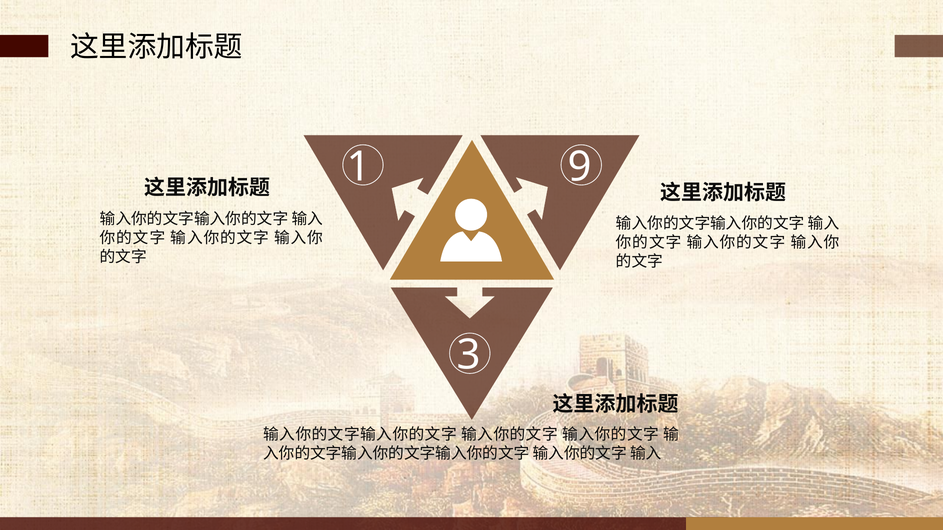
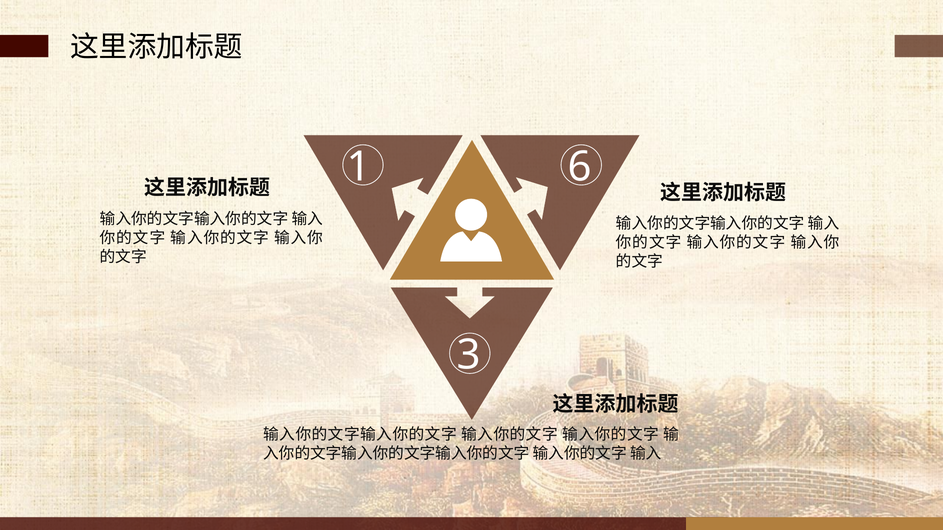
9: 9 -> 6 (580, 167)
